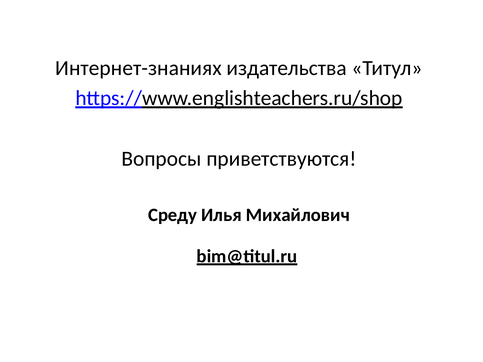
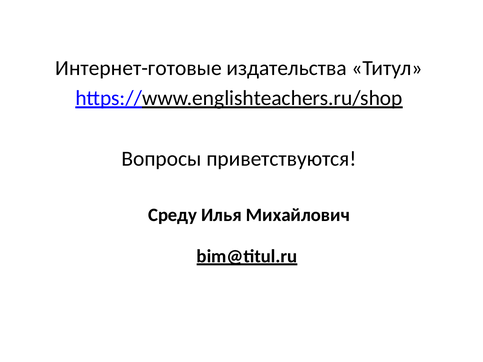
Интернет-знаниях: Интернет-знаниях -> Интернет-готовые (138, 68)
